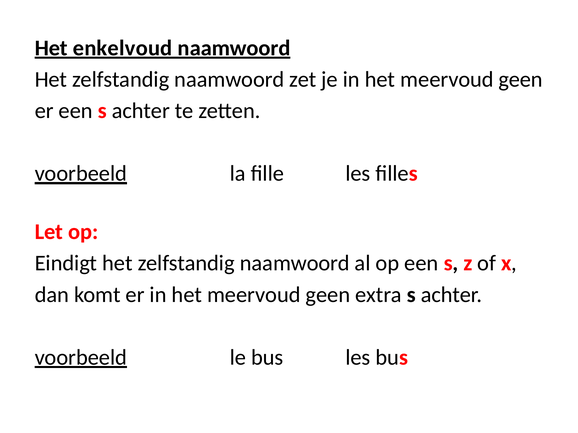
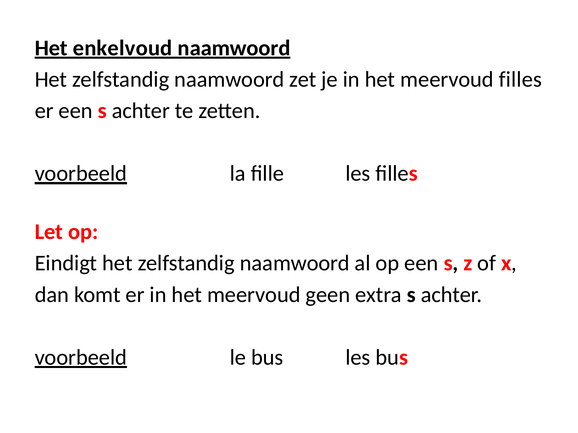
geen: geen -> filles (520, 79)
